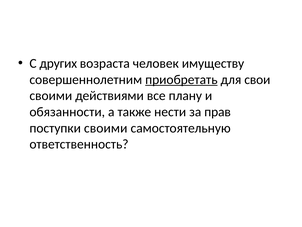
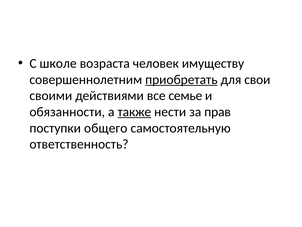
других: других -> школе (58, 63)
плану: плану -> семье (185, 96)
также underline: none -> present (134, 112)
поступки своими: своими -> общего (106, 128)
